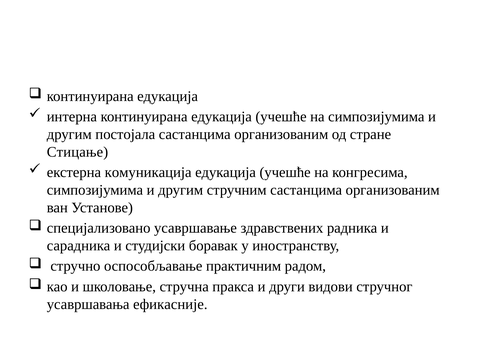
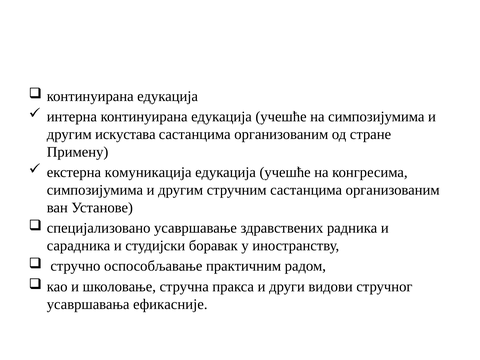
постојала: постојала -> искустава (125, 134)
Стицање: Стицање -> Примену (78, 152)
